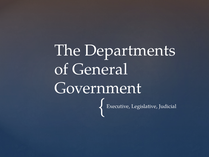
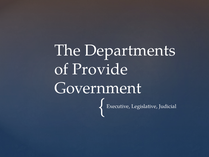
General: General -> Provide (100, 69)
